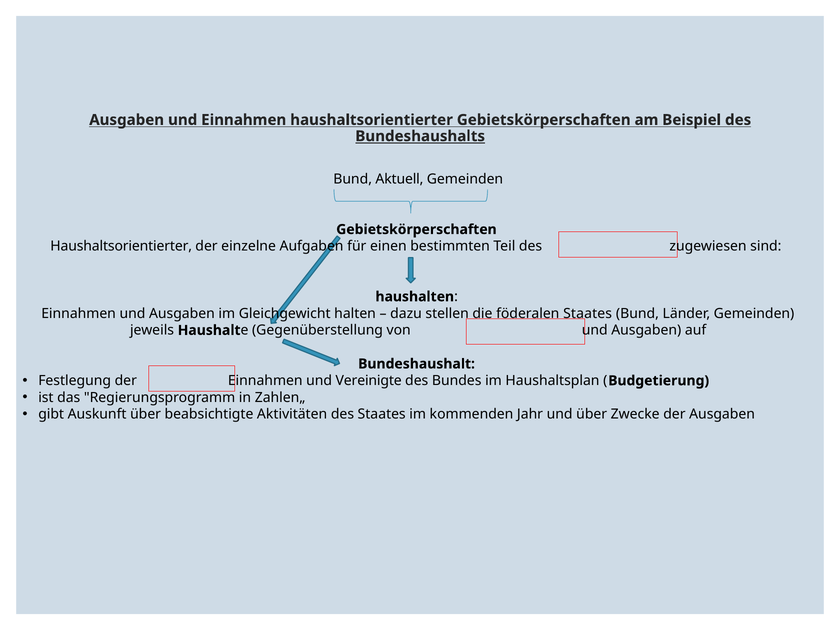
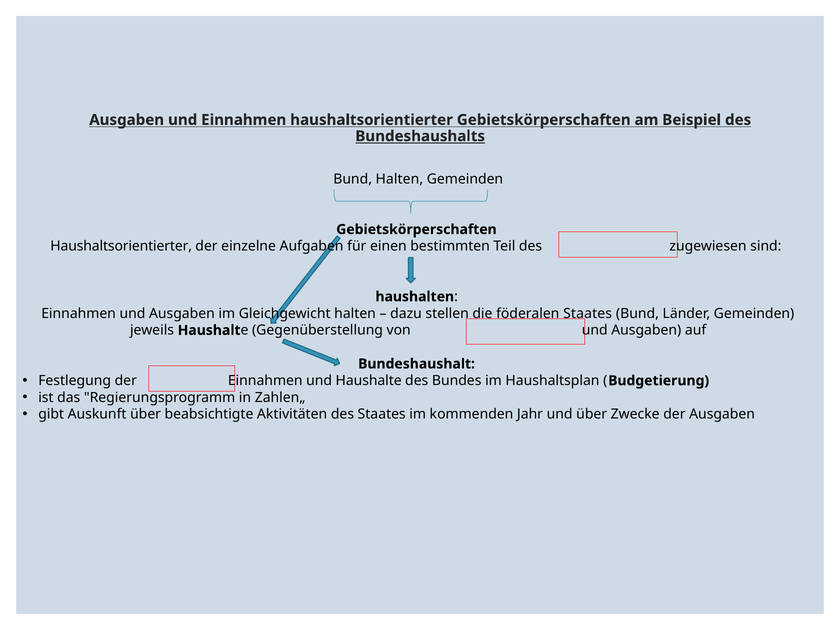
Bund Aktuell: Aktuell -> Halten (399, 179)
und Vereinigte: Vereinigte -> Haushalte (369, 381)
